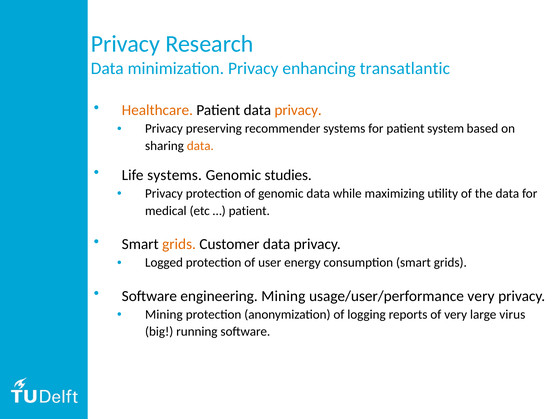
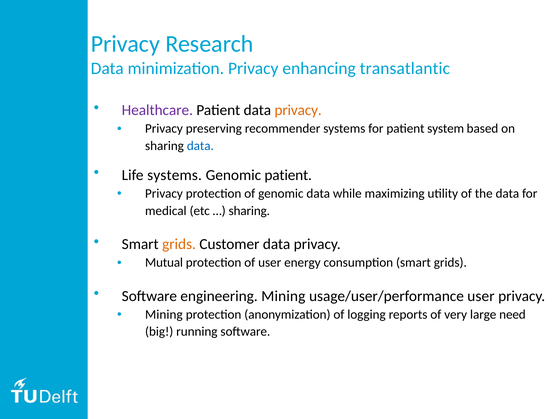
Healthcare colour: orange -> purple (157, 110)
data colour: orange -> blue (200, 146)
Genomic studies: studies -> patient (288, 175)
patient: patient -> sharing (249, 211)
Logged: Logged -> Mutual (164, 263)
usage/user/performance very: very -> user (481, 296)
virus: virus -> need (512, 315)
